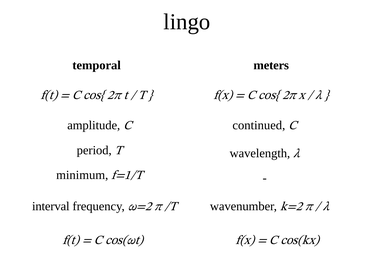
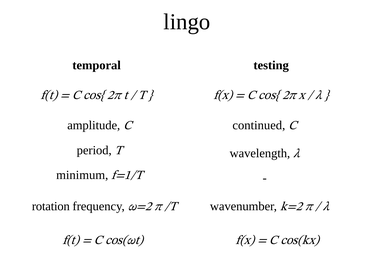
meters: meters -> testing (271, 65)
interval: interval -> rotation (51, 207)
